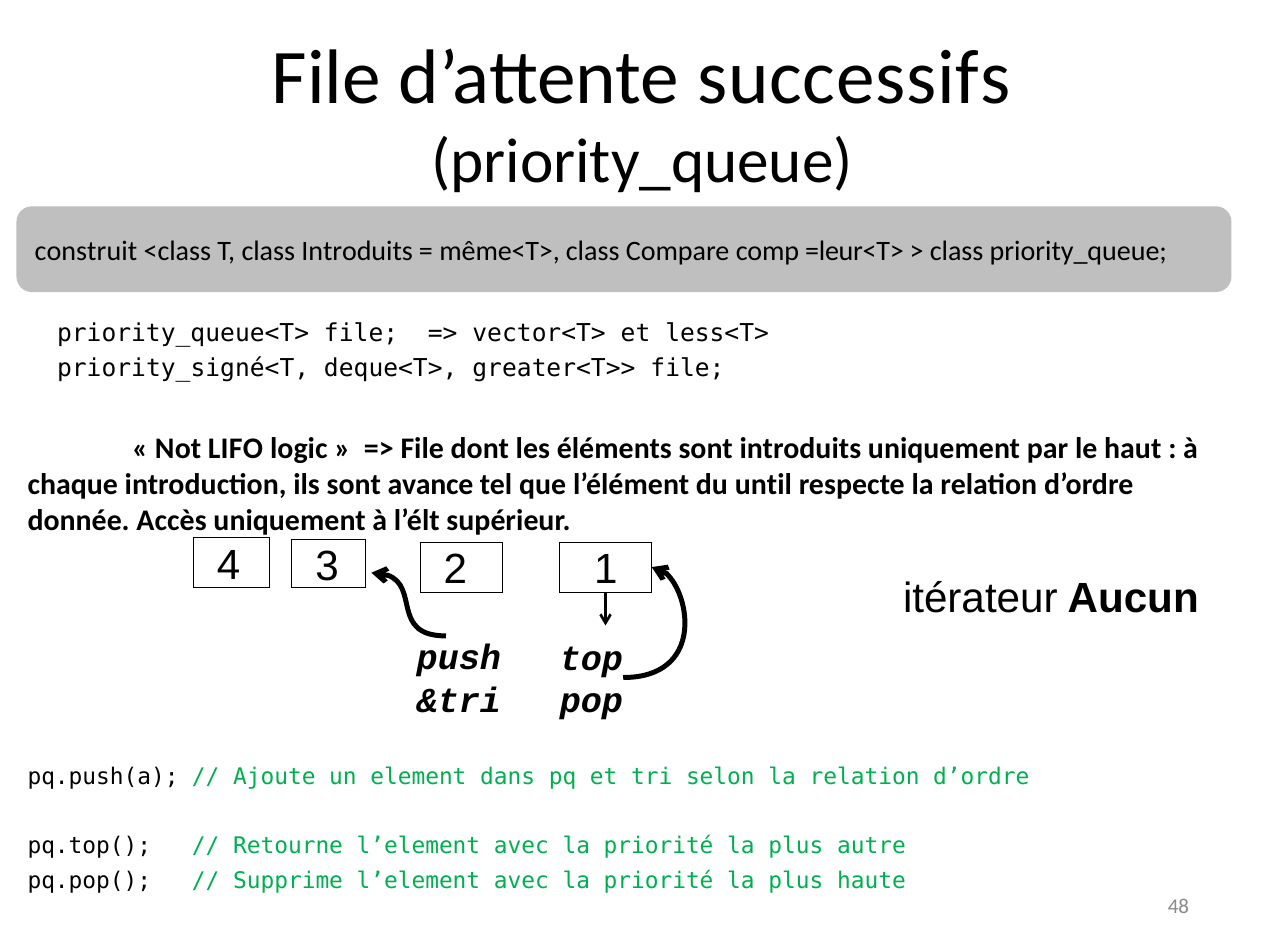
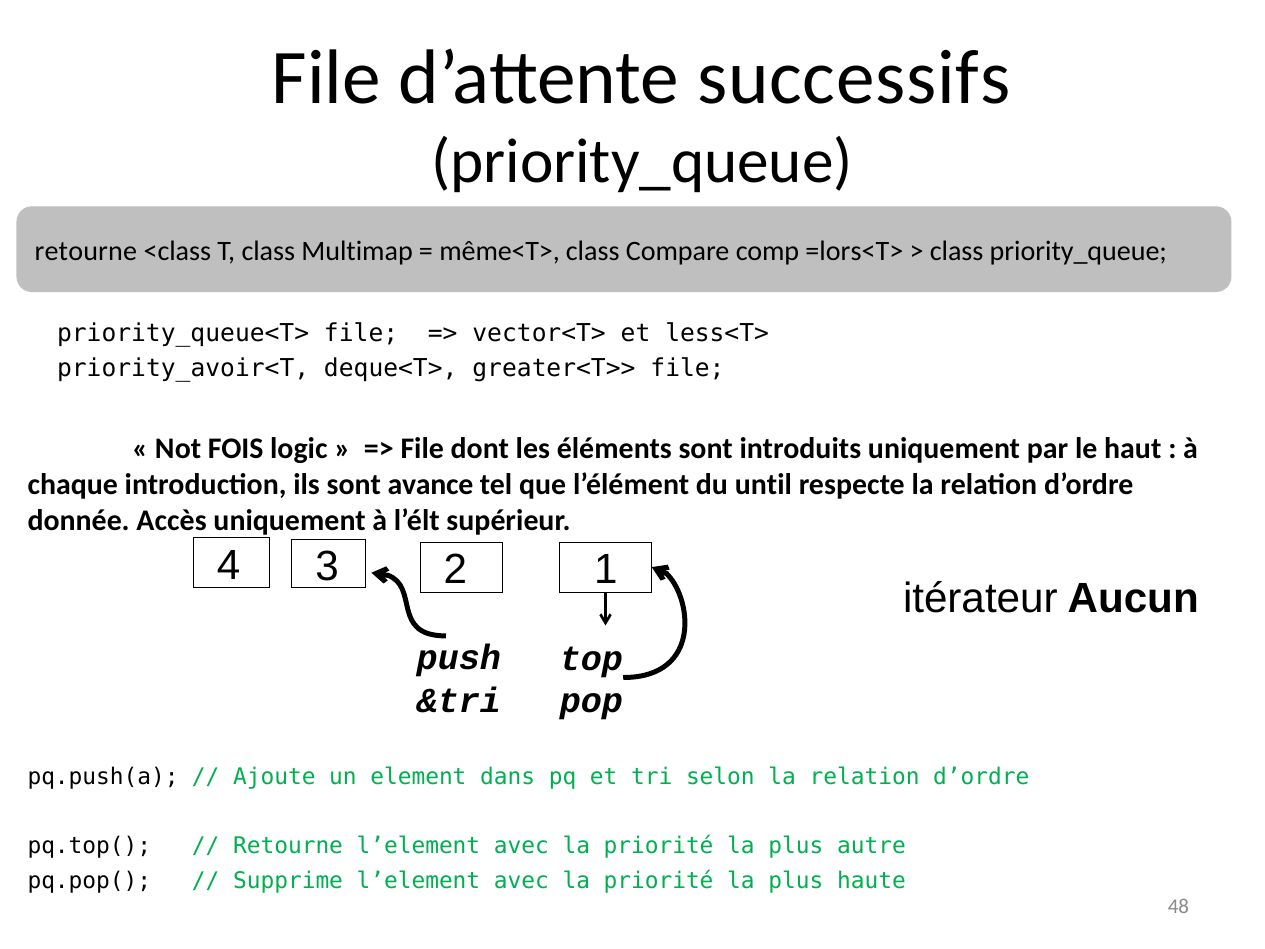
construit: construit -> retourne (86, 251)
class Introduits: Introduits -> Multimap (357, 251)
=leur<T>: =leur<T> -> =lors<T> (854, 251)
priority_signé<T: priority_signé<T -> priority_avoir<T (183, 368)
LIFO: LIFO -> FOIS (236, 449)
